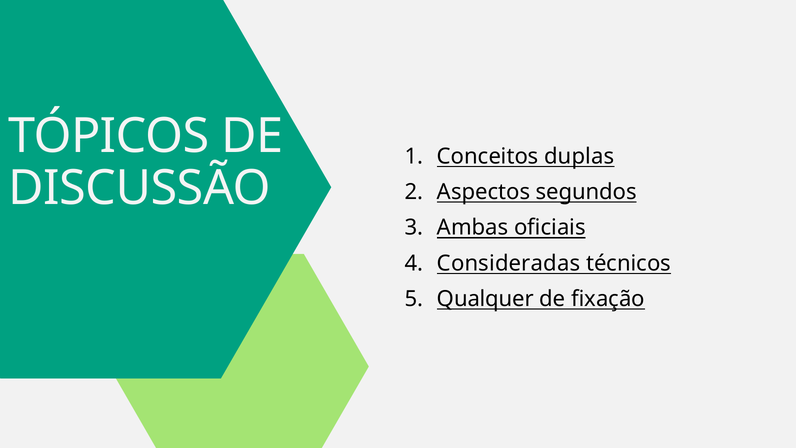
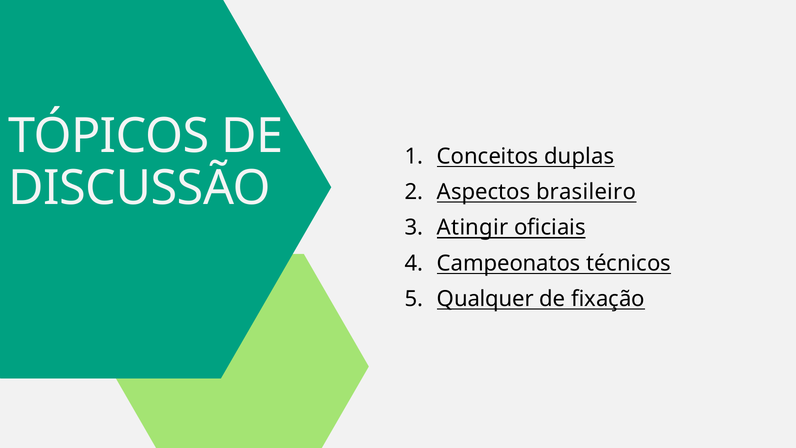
segundos: segundos -> brasileiro (586, 192)
Ambas: Ambas -> Atingir (473, 228)
Consideradas: Consideradas -> Campeonatos (509, 263)
